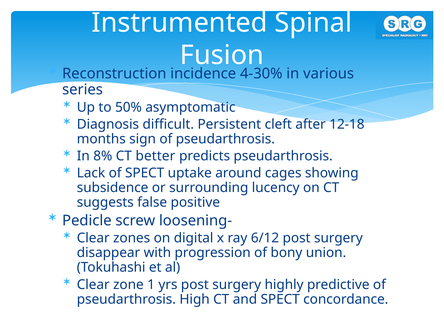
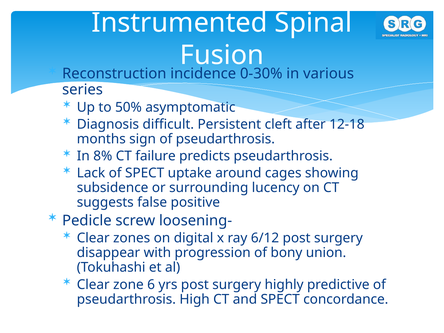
4-30%: 4-30% -> 0-30% (261, 74)
better: better -> failure (156, 156)
1: 1 -> 6 (151, 285)
